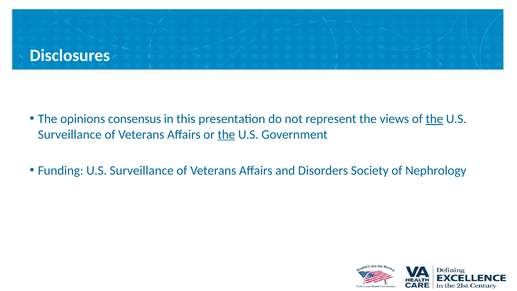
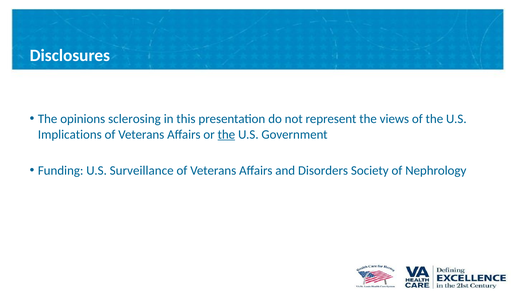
consensus: consensus -> sclerosing (134, 119)
the underline: present -> none (434, 119)
Surveillance: Surveillance -> Implications (70, 134)
